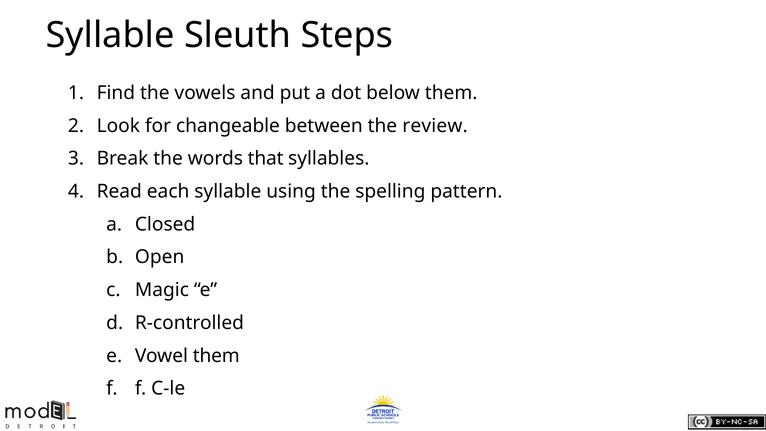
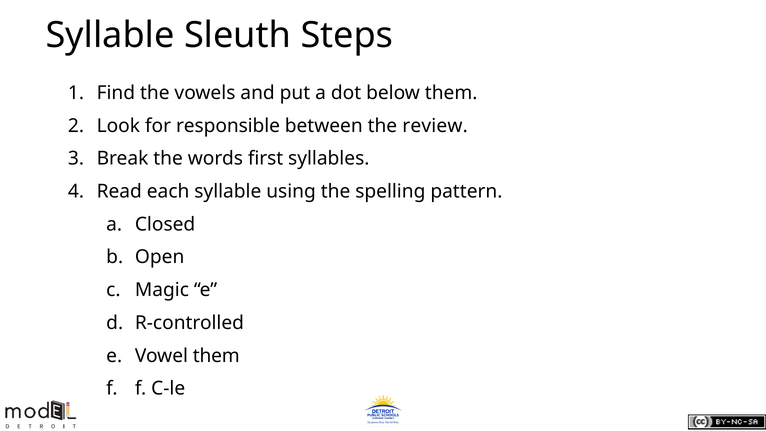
changeable: changeable -> responsible (228, 126)
that: that -> first (266, 159)
